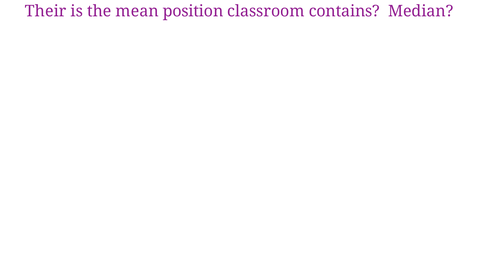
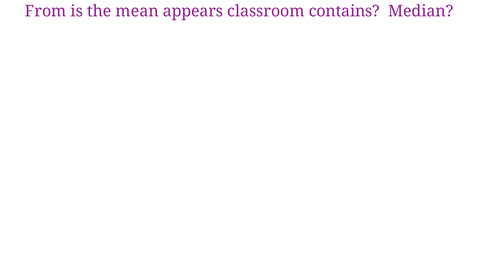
Their: Their -> From (46, 11)
position: position -> appears (193, 11)
